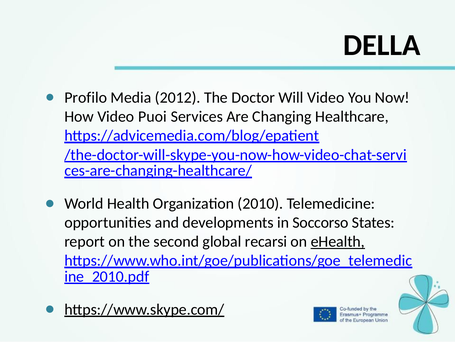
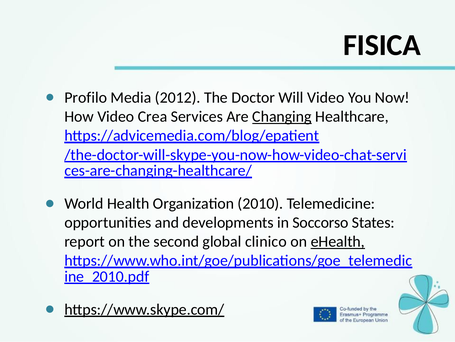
DELLA: DELLA -> FISICA (382, 45)
Puoi: Puoi -> Crea (153, 116)
Changing underline: none -> present (282, 116)
recarsi: recarsi -> clinico (266, 241)
